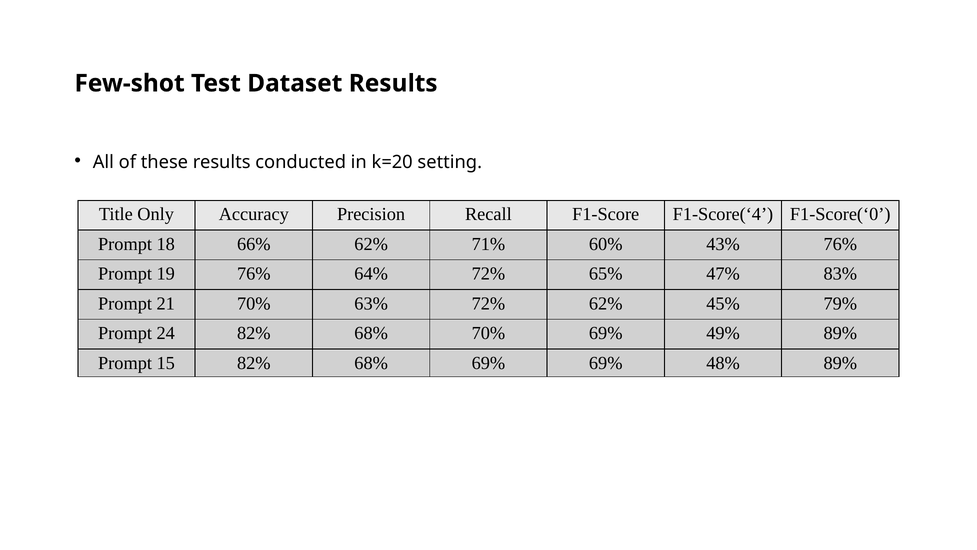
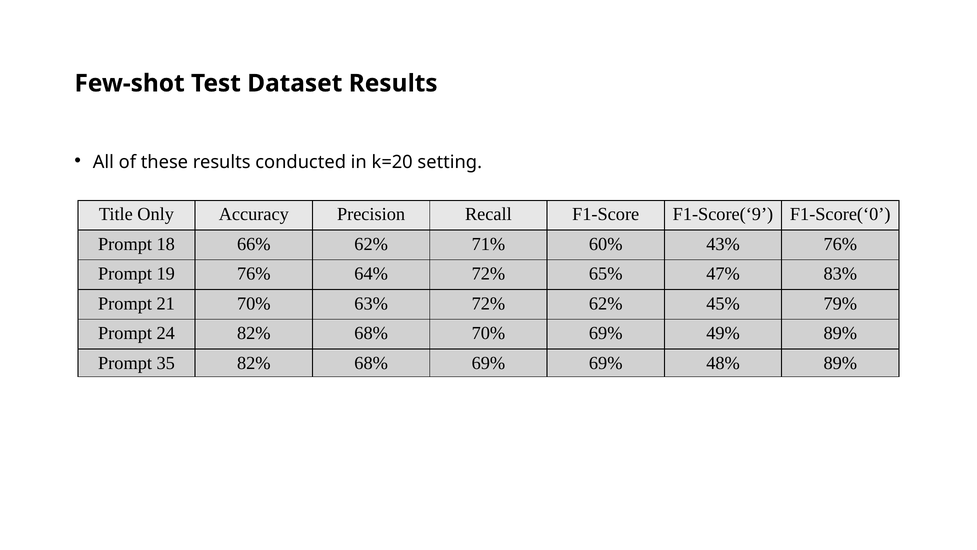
F1-Score(‘4: F1-Score(‘4 -> F1-Score(‘9 (723, 214)
15: 15 -> 35 (166, 363)
